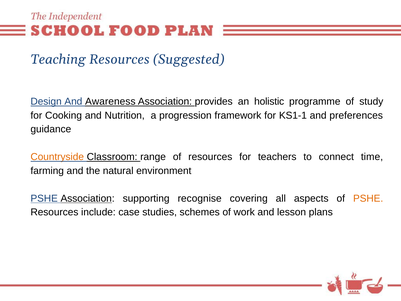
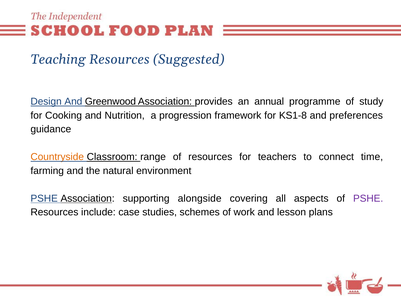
Awareness: Awareness -> Greenwood (110, 101)
holistic: holistic -> annual (269, 101)
KS1-1: KS1-1 -> KS1-8 (293, 115)
recognise: recognise -> alongside (200, 198)
PSHE colour: orange -> purple (368, 198)
